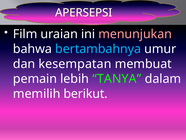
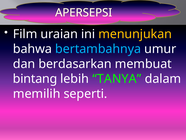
menunjukan colour: pink -> yellow (135, 34)
kesempatan: kesempatan -> berdasarkan (75, 64)
pemain: pemain -> bintang (35, 79)
berikut: berikut -> seperti (85, 93)
